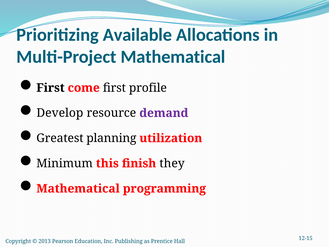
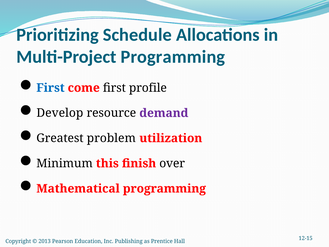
Available: Available -> Schedule (137, 35)
Multi-Project Mathematical: Mathematical -> Programming (173, 57)
First colour: black -> blue (50, 88)
planning: planning -> problem (111, 138)
they: they -> over (172, 163)
